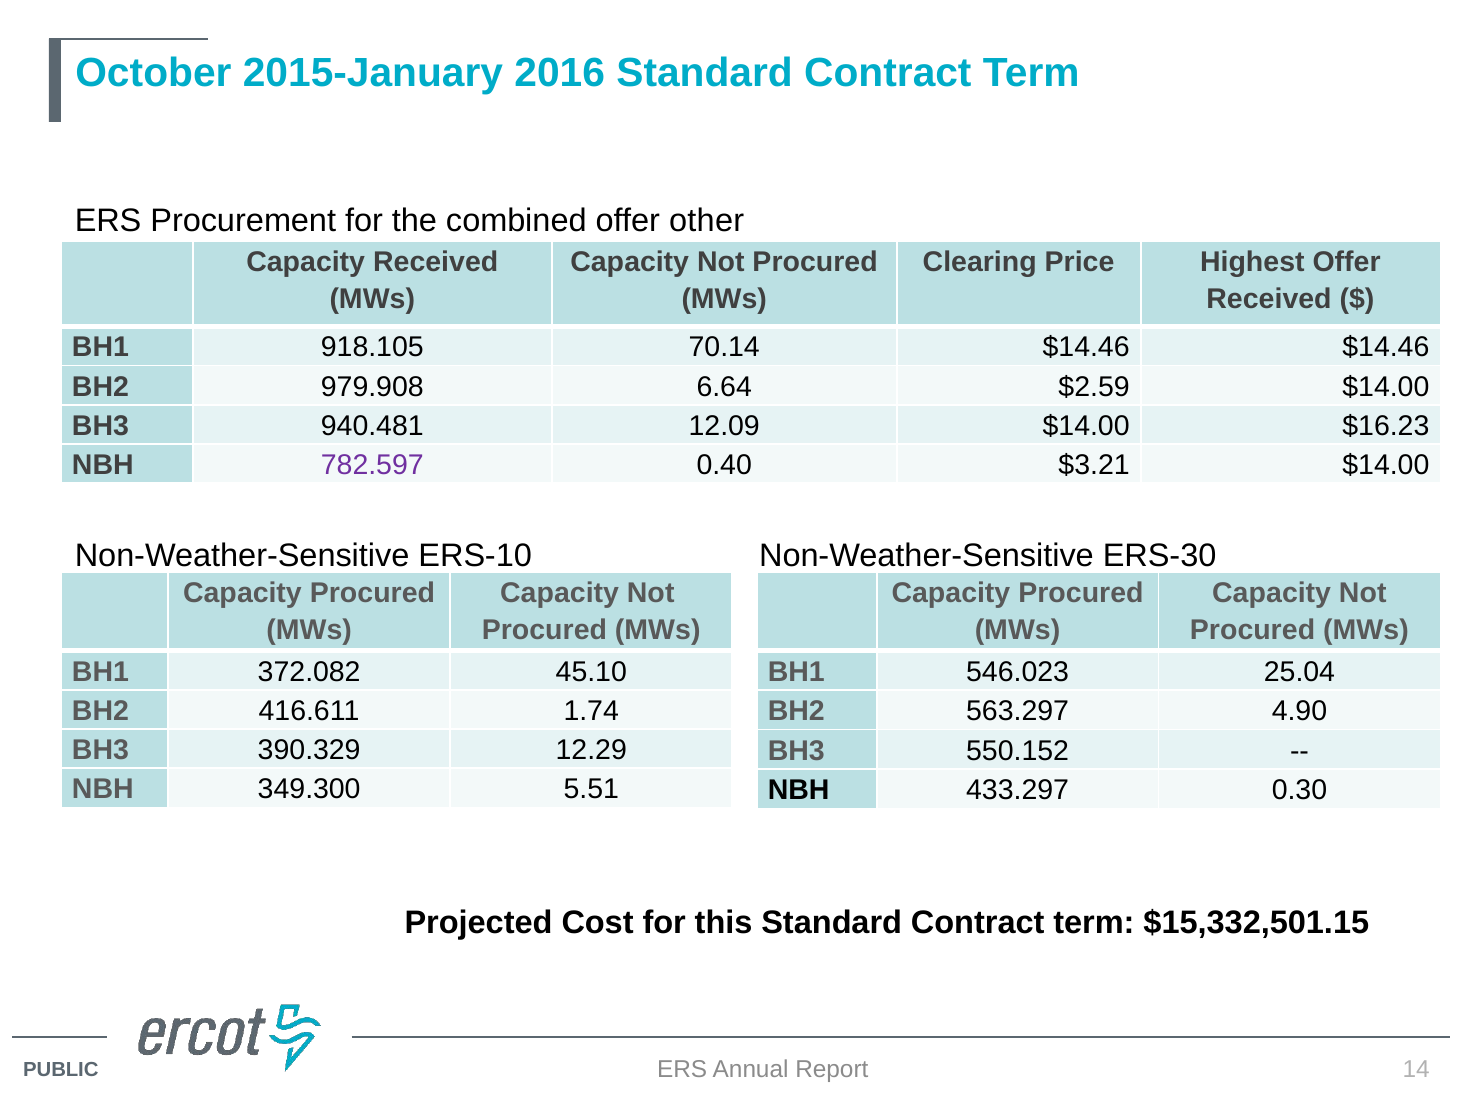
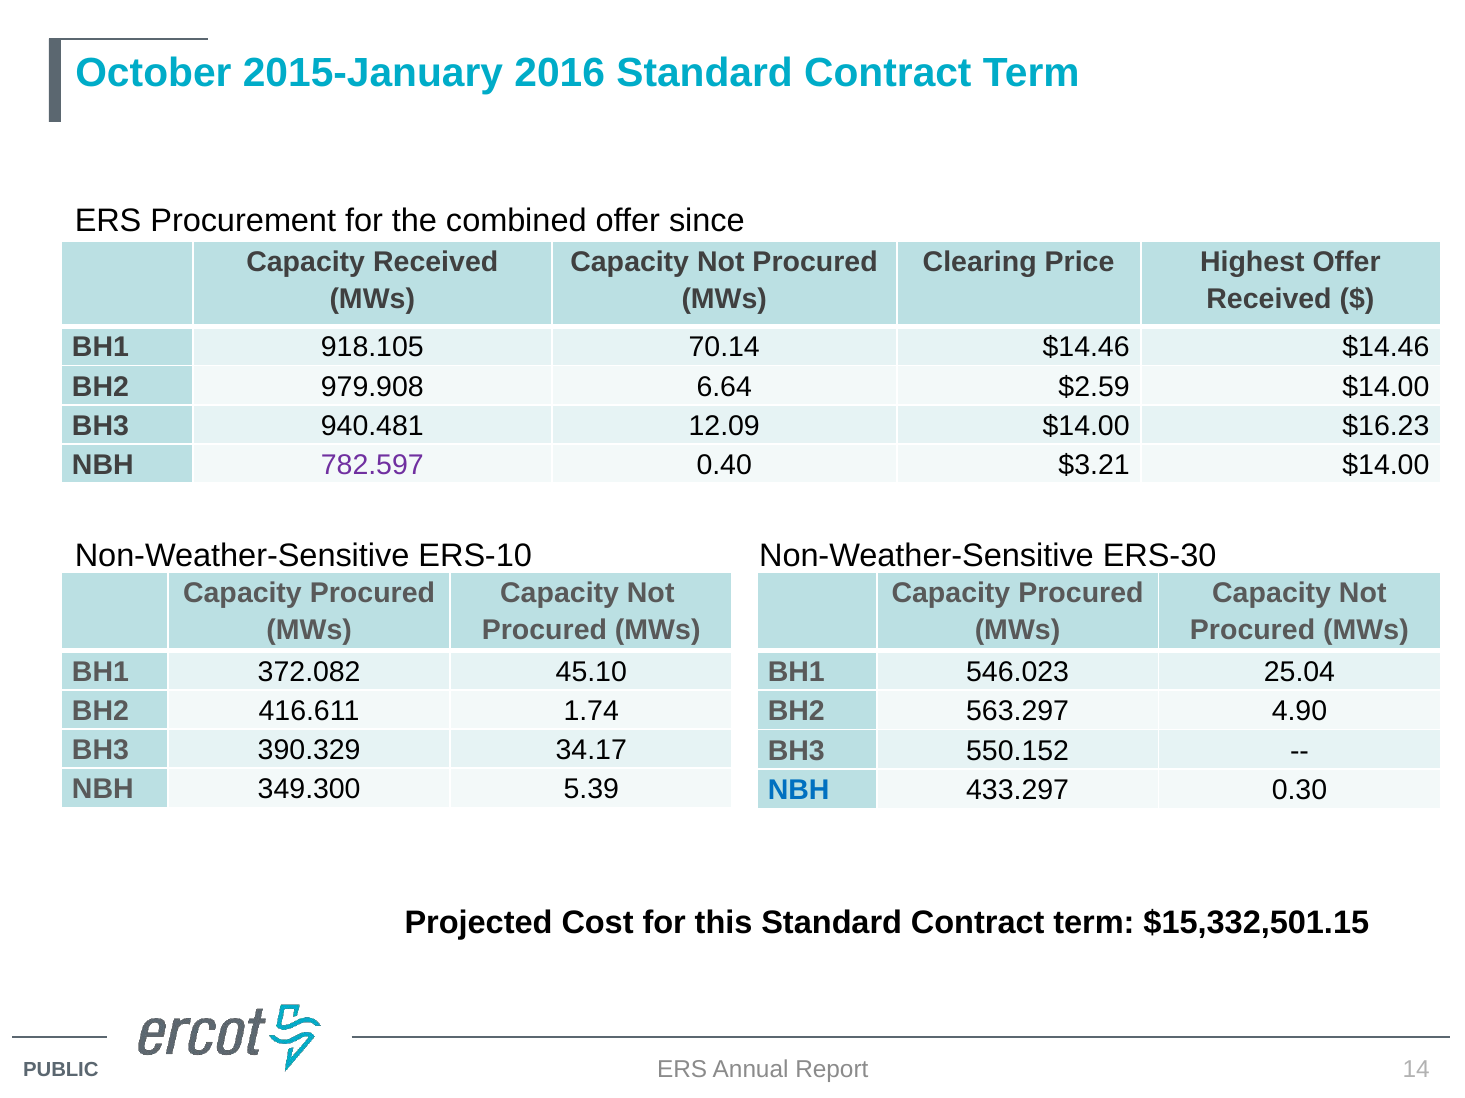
other: other -> since (707, 221)
12.29: 12.29 -> 34.17 (591, 751)
5.51: 5.51 -> 5.39 (591, 790)
NBH colour: black -> blue (799, 791)
